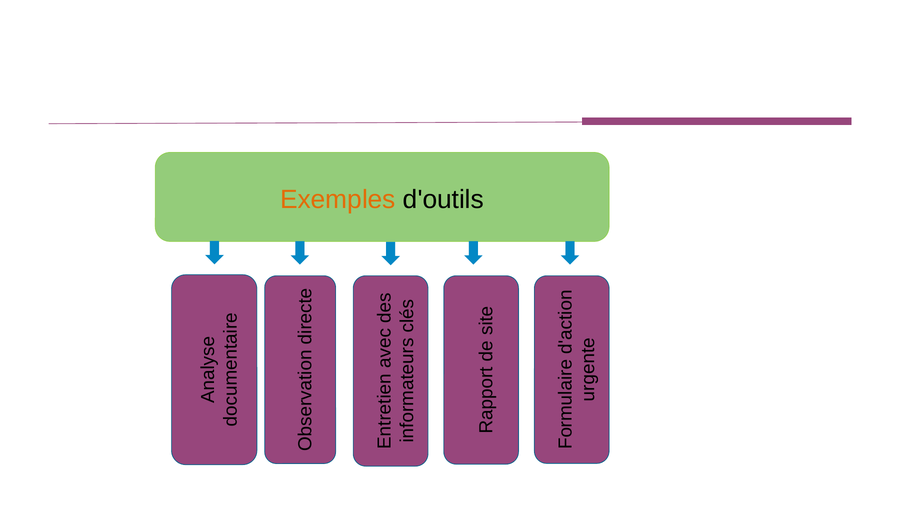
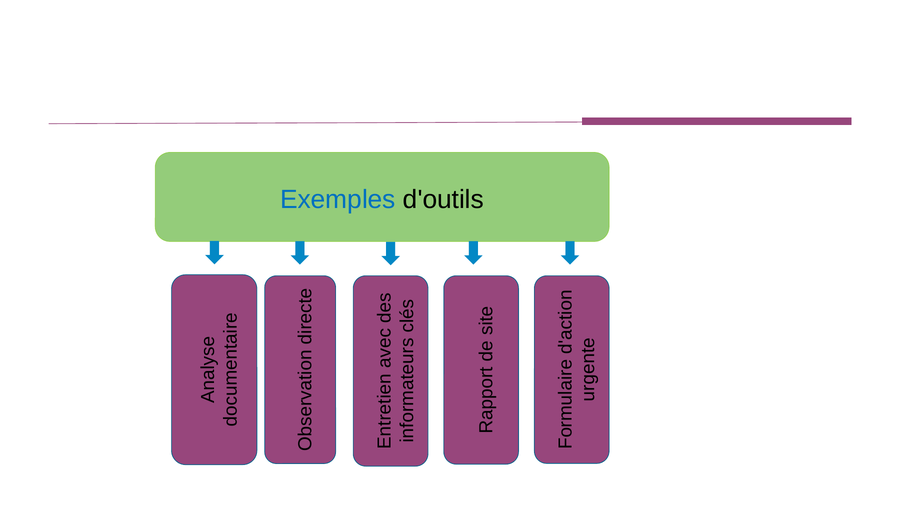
Exemples colour: orange -> blue (338, 200)
